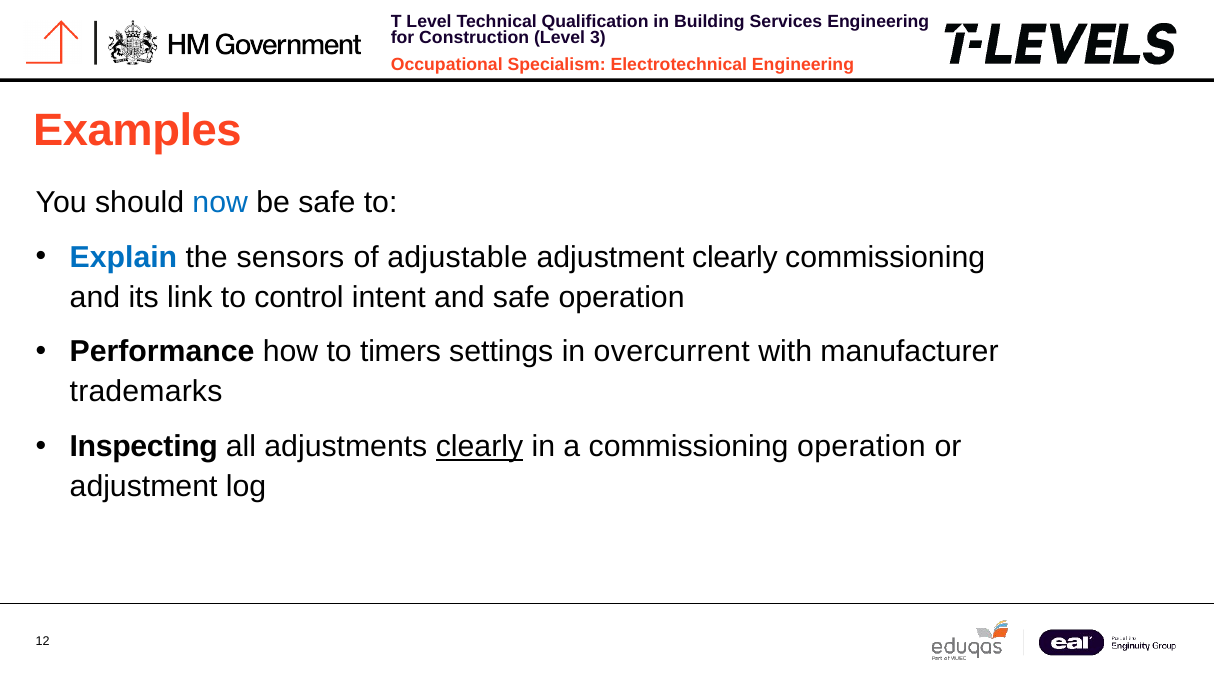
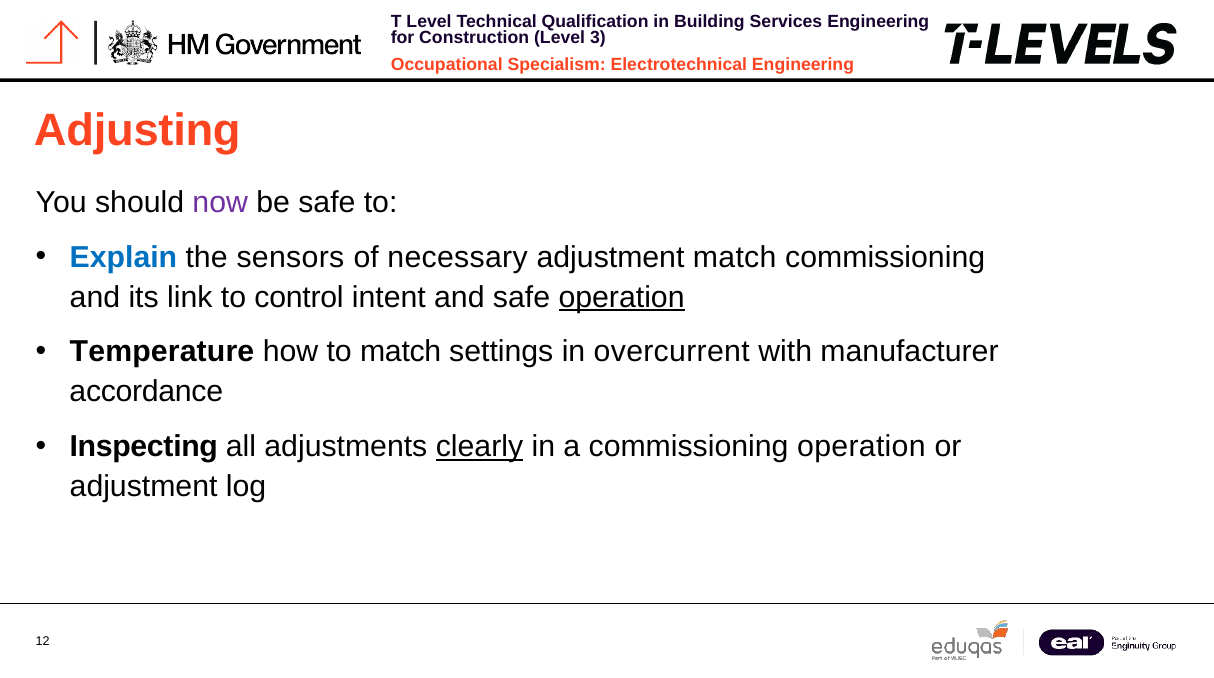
Examples: Examples -> Adjusting (137, 130)
now colour: blue -> purple (220, 202)
adjustable: adjustable -> necessary (458, 257)
adjustment clearly: clearly -> match (735, 257)
operation underline: none -> present (622, 297)
Performance: Performance -> Temperature (162, 352)
to timers: timers -> match (401, 352)
trademarks: trademarks -> accordance (146, 392)
